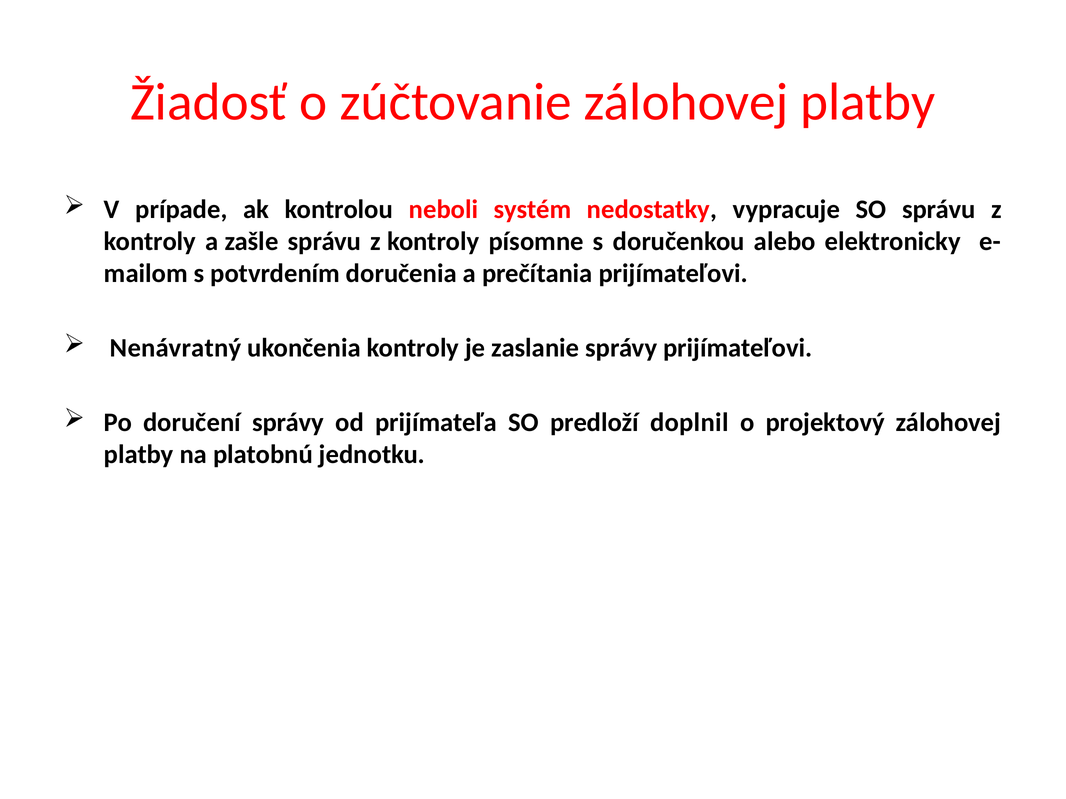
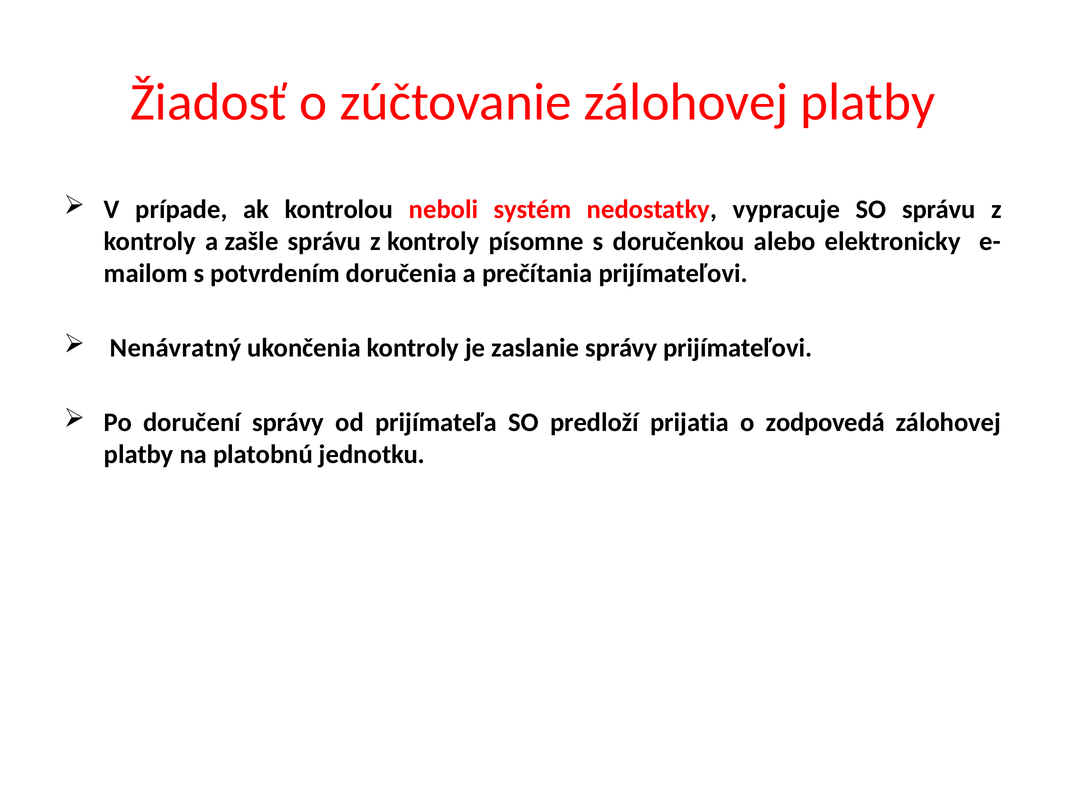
doplnil: doplnil -> prijatia (690, 423)
projektový: projektový -> zodpovedá (825, 423)
